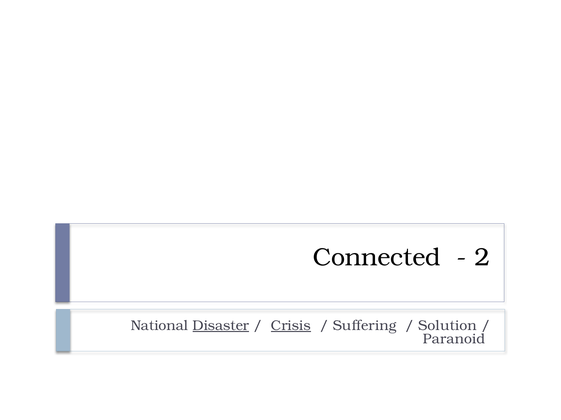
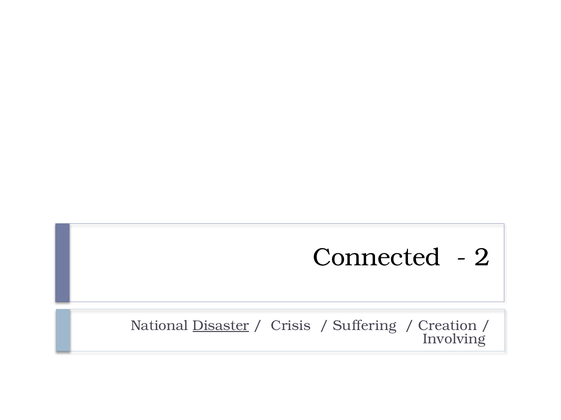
Crisis underline: present -> none (291, 326)
Solution: Solution -> Creation (448, 326)
Paranoid: Paranoid -> Involving (454, 339)
